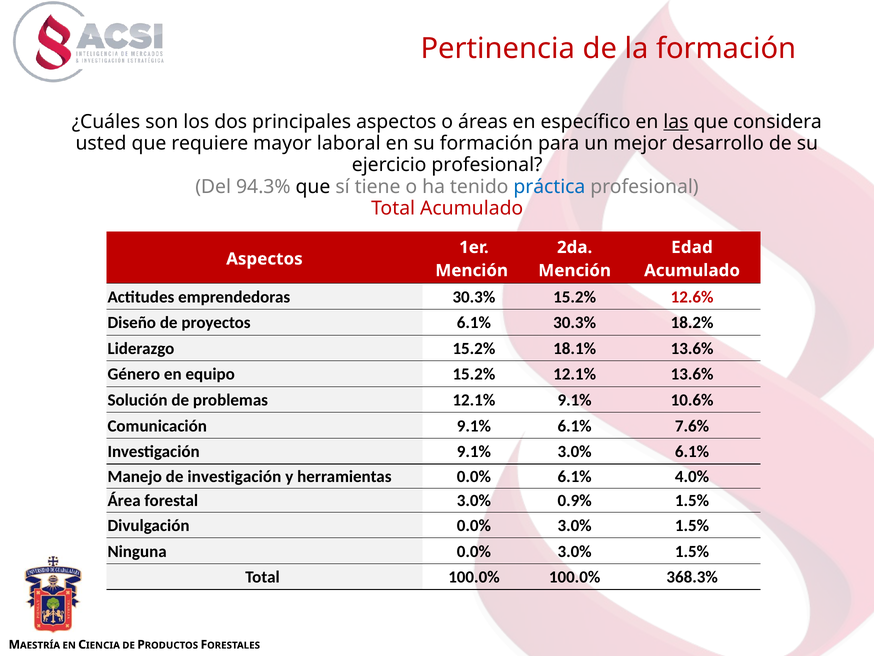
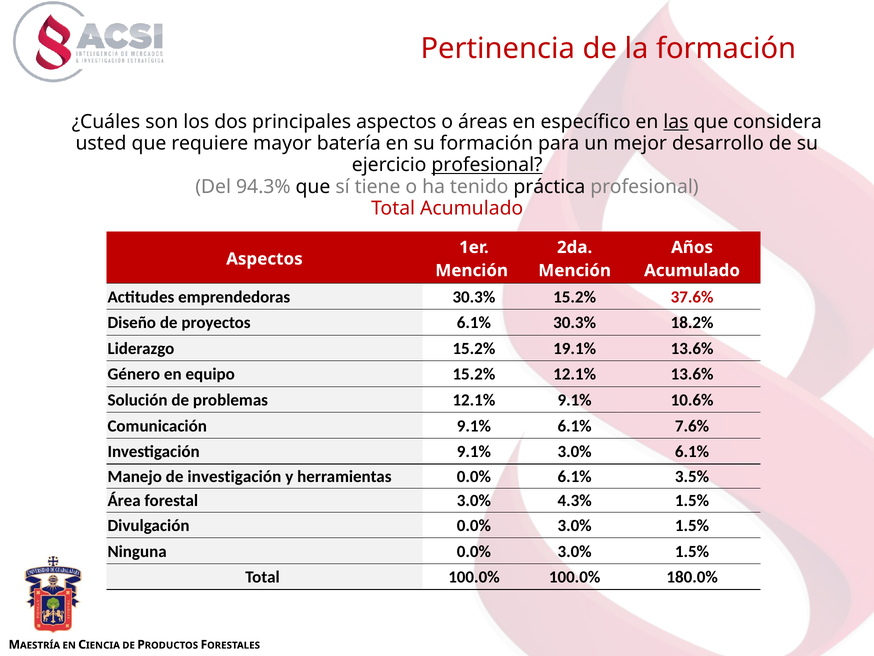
laboral: laboral -> batería (349, 143)
profesional underline: none -> present (487, 165)
práctica colour: blue -> black (549, 187)
Edad: Edad -> Años (692, 247)
12.6%: 12.6% -> 37.6% (692, 297)
18.1%: 18.1% -> 19.1% (575, 348)
4.0%: 4.0% -> 3.5% (692, 476)
0.9%: 0.9% -> 4.3% (575, 500)
368.3%: 368.3% -> 180.0% (692, 577)
